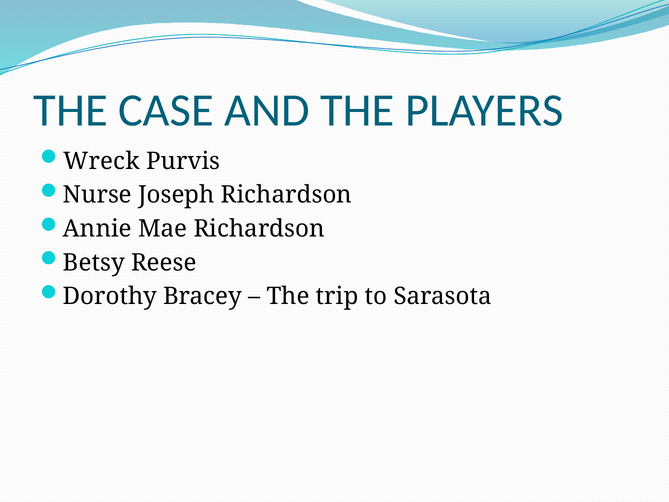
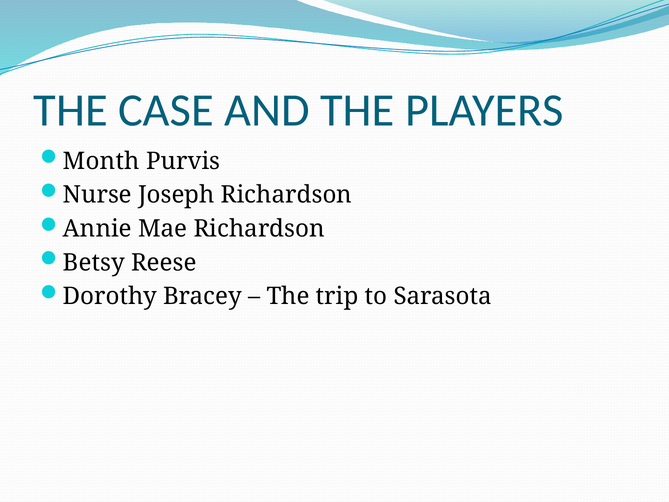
Wreck: Wreck -> Month (101, 161)
